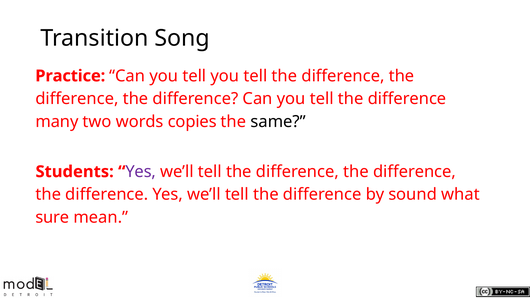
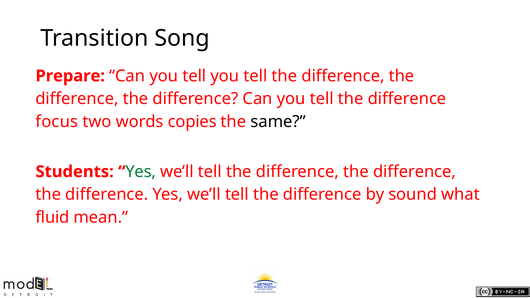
Practice: Practice -> Prepare (70, 76)
many: many -> focus (57, 122)
Yes colour: purple -> green (141, 172)
sure: sure -> fluid (52, 217)
